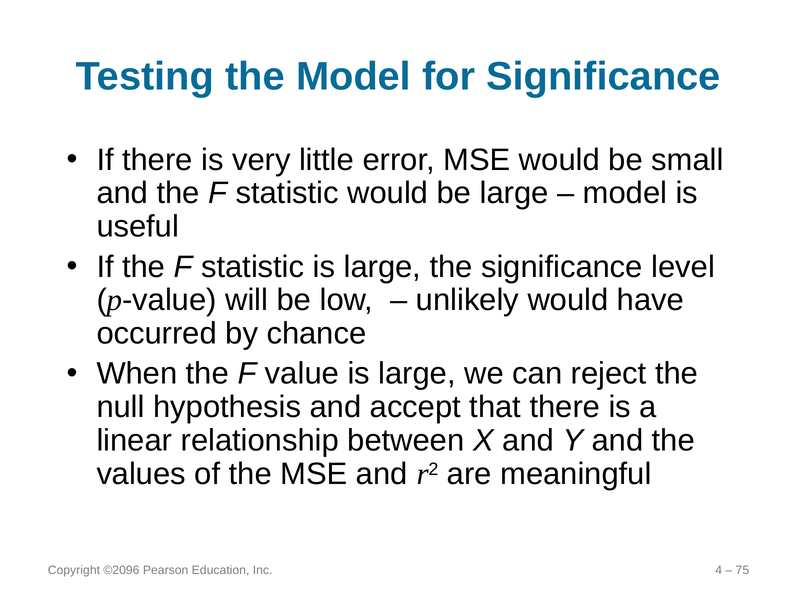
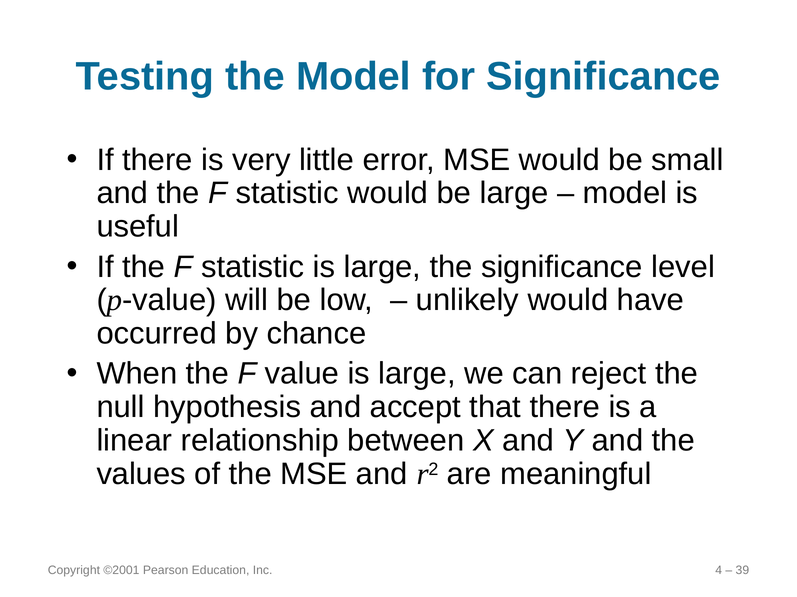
©2096: ©2096 -> ©2001 (121, 571)
75: 75 -> 39 (742, 571)
